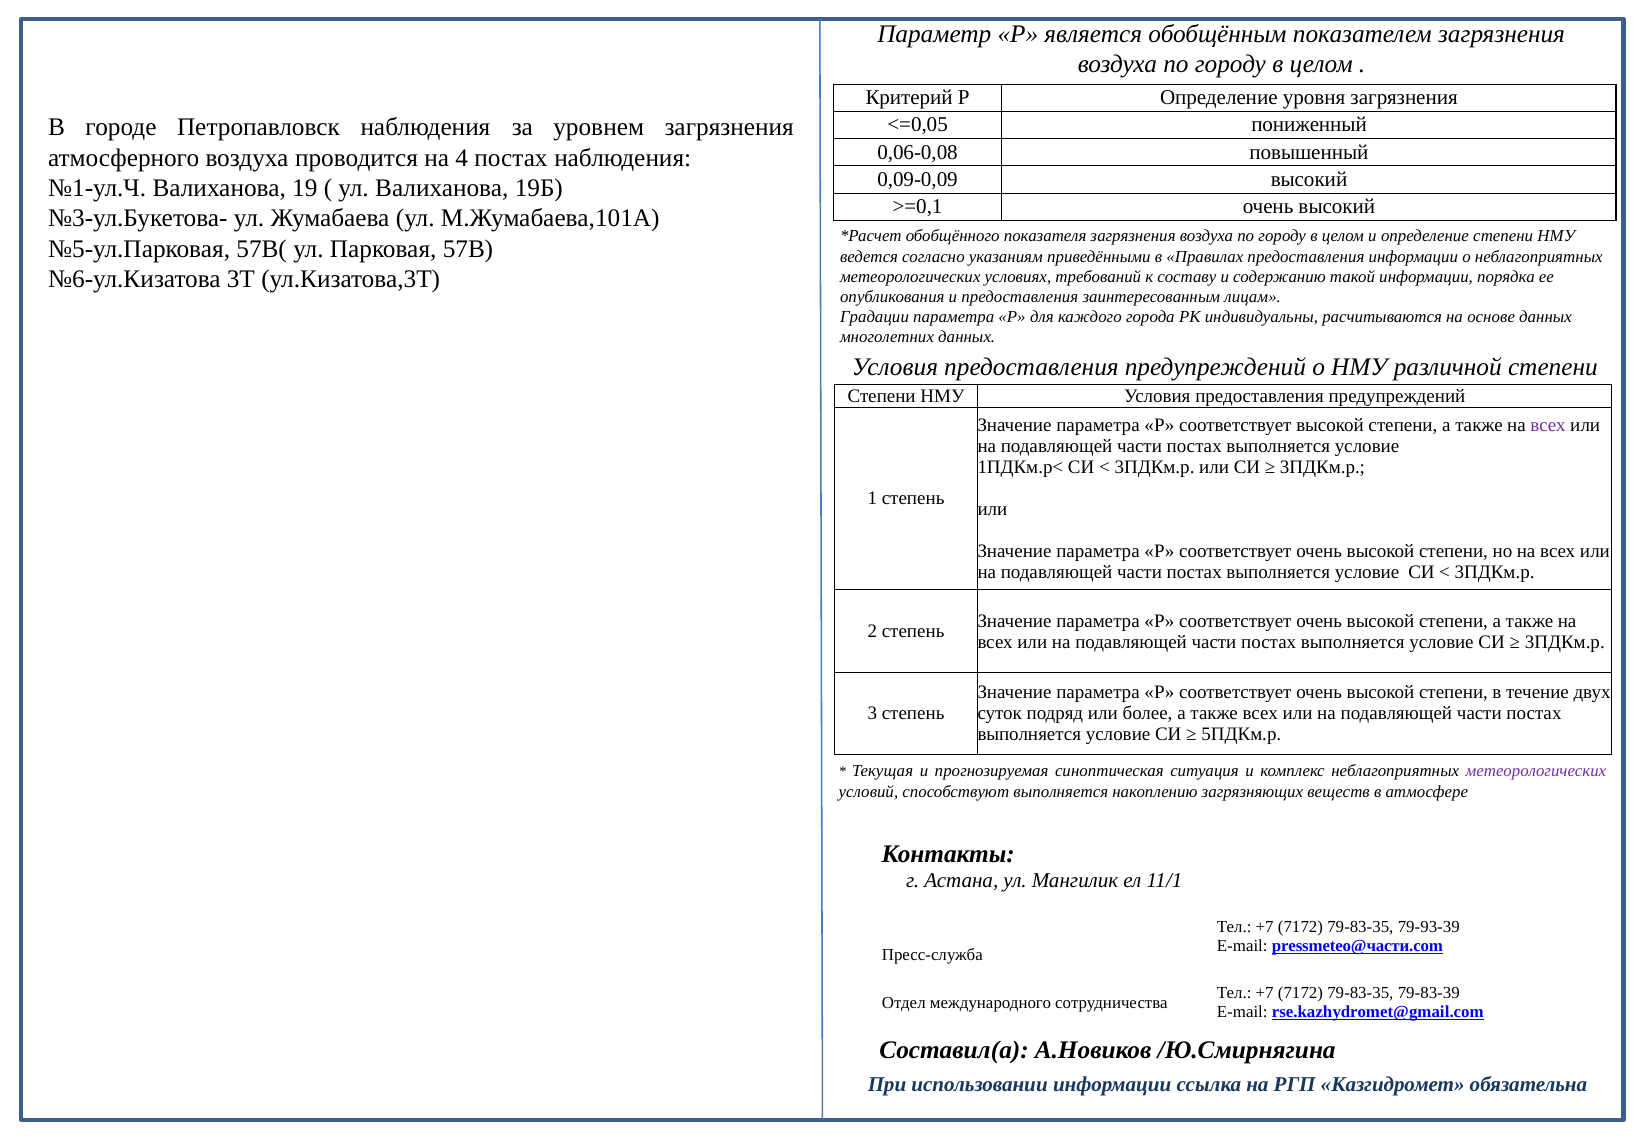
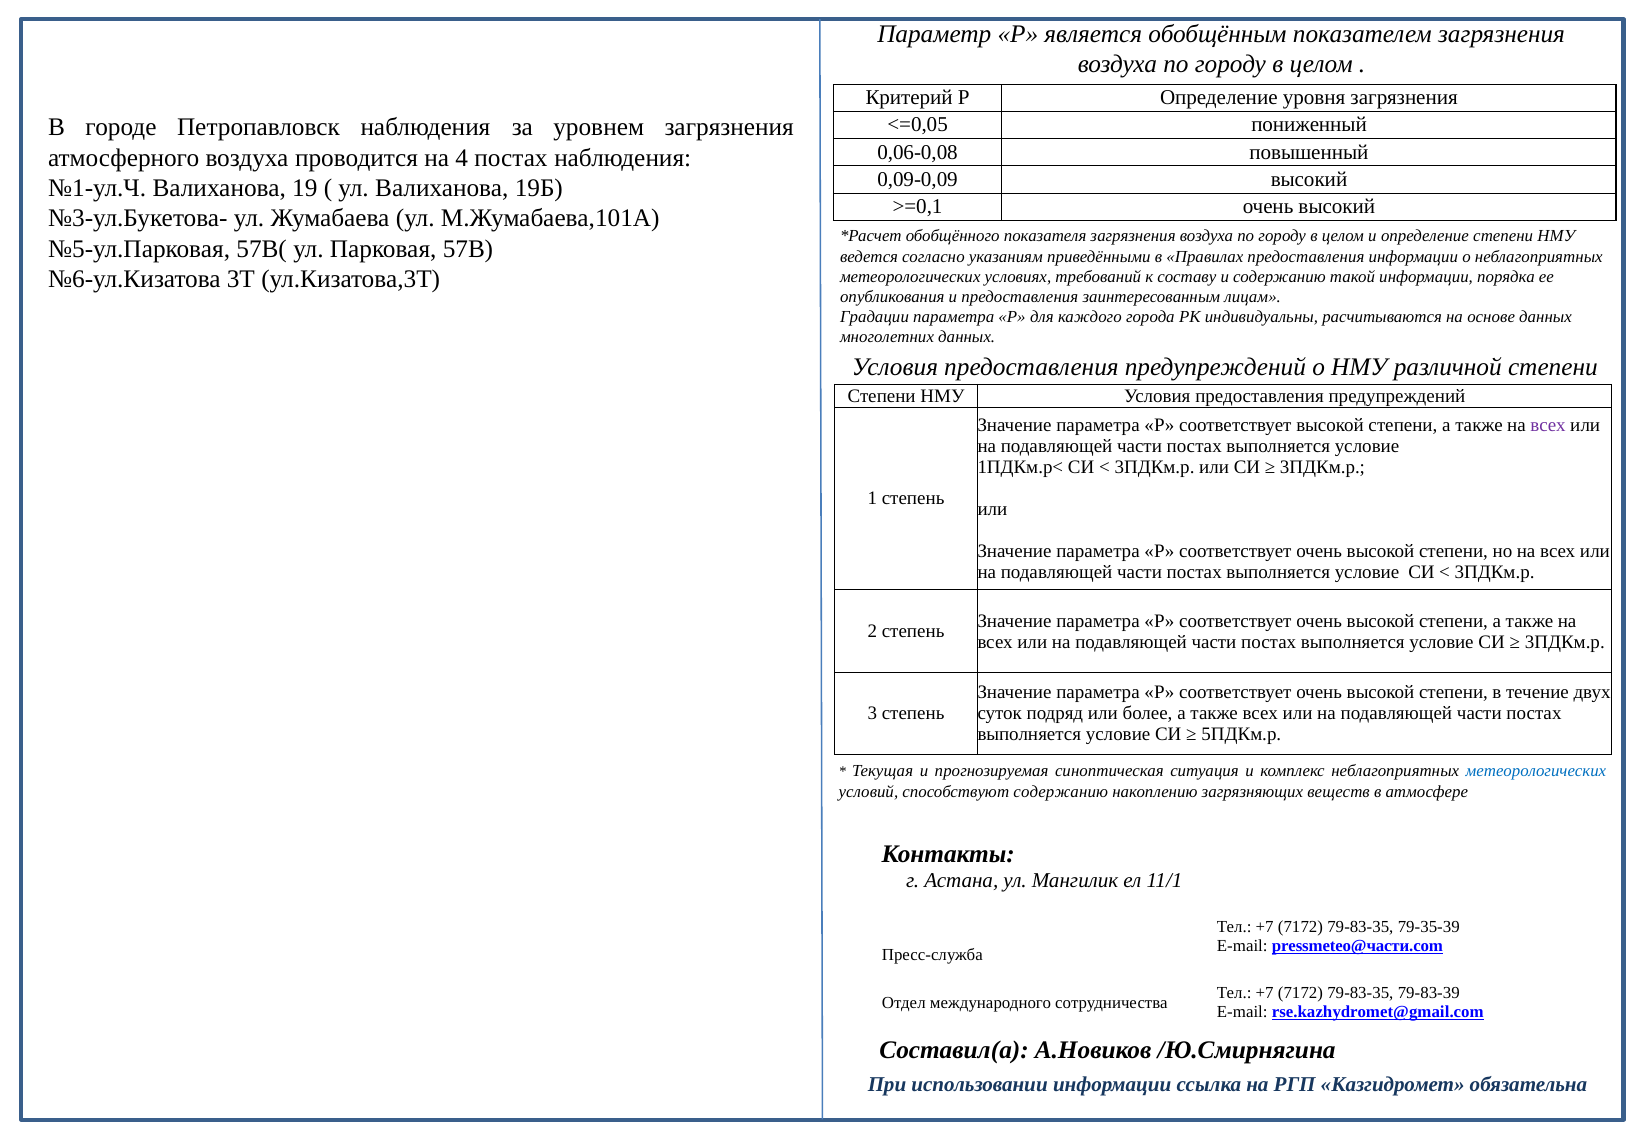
метеорологических colour: purple -> blue (1536, 771)
способствуют выполняется: выполняется -> содержанию (1061, 791)
79-93-39: 79-93-39 -> 79-35-39 (1429, 927)
